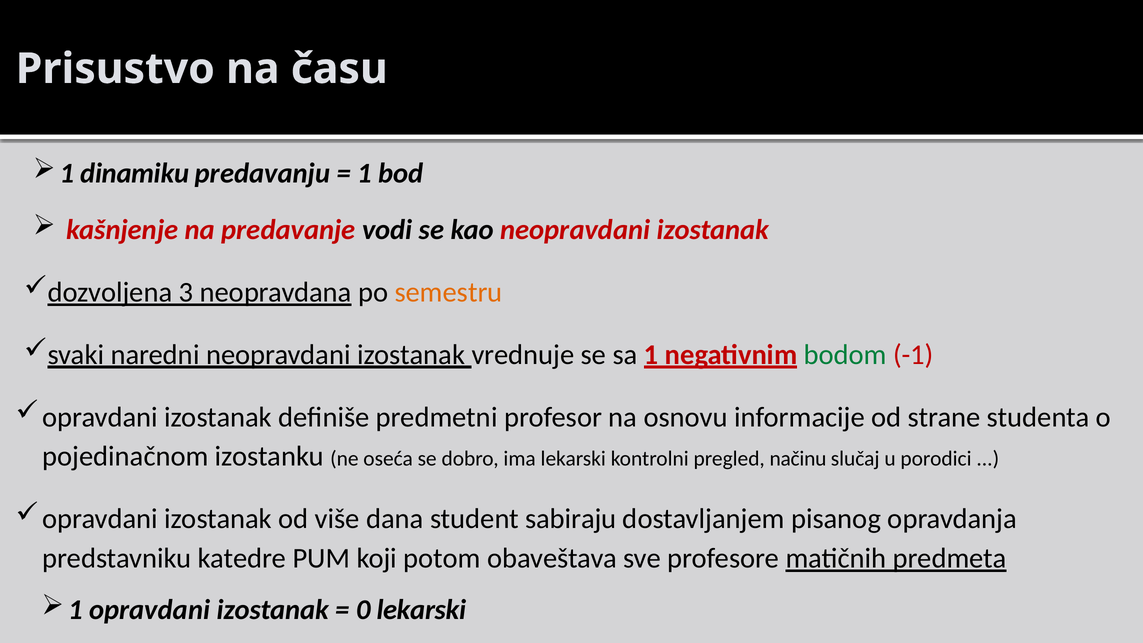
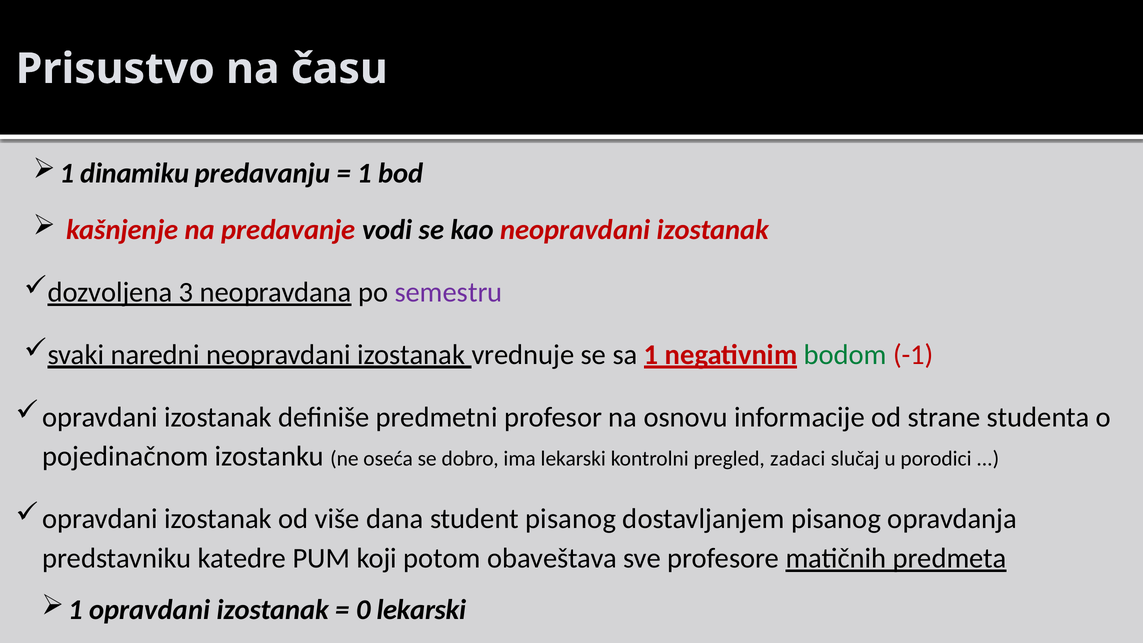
semestru colour: orange -> purple (449, 292)
načinu: načinu -> zadaci (798, 459)
student sabiraju: sabiraju -> pisanog (571, 519)
